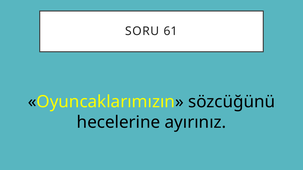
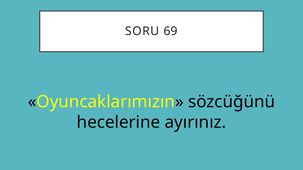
61: 61 -> 69 (171, 31)
